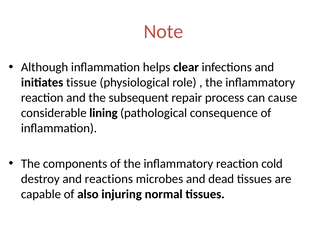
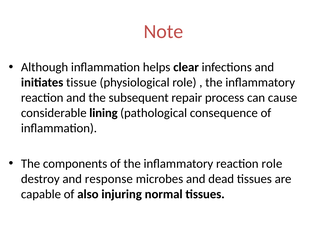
reaction cold: cold -> role (272, 164)
reactions: reactions -> response (109, 179)
